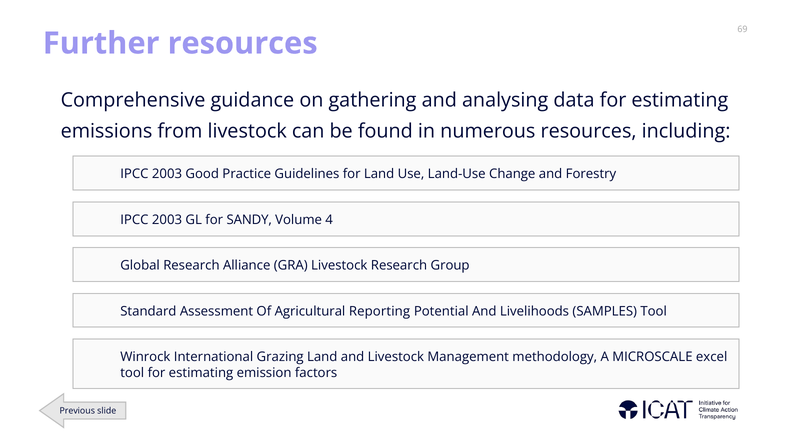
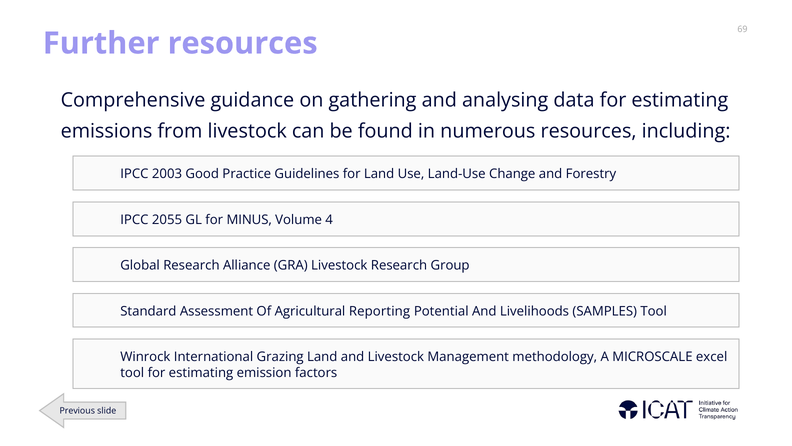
2003: 2003 -> 2055 (167, 220)
SANDY: SANDY -> MINUS (249, 220)
